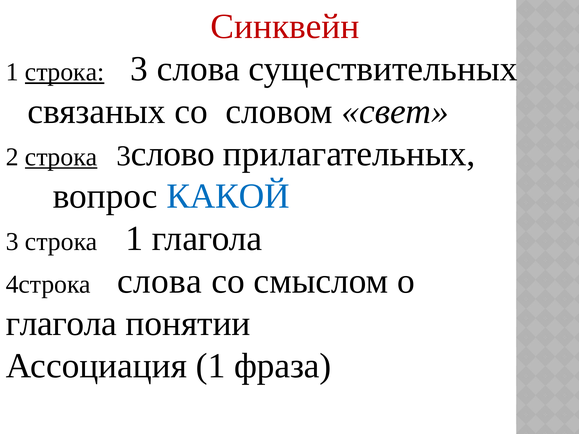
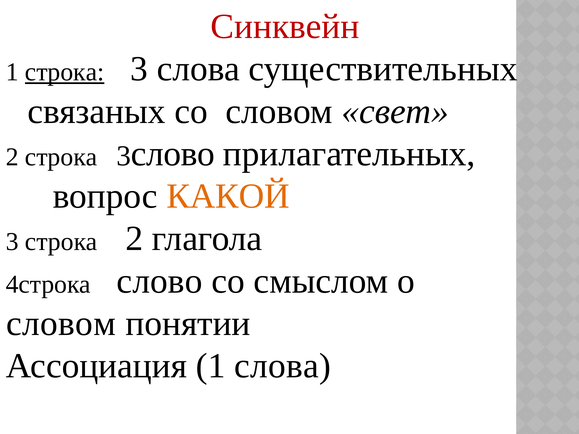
строка underline: present -> none (61, 157)
КАКОЙ colour: blue -> orange (228, 196)
строка 1: 1 -> 2 (134, 239)
4строка слова: слова -> слово (160, 281)
глагола: глагола -> словом (61, 324)
1 фраза: фраза -> слова (283, 366)
